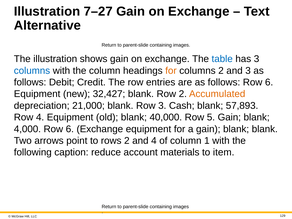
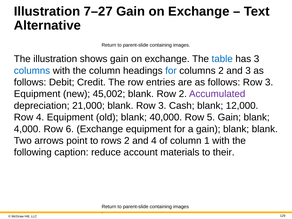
for colour: orange -> blue (171, 71)
follows Row 6: 6 -> 3 (269, 82)
32,427: 32,427 -> 45,002 (109, 94)
Accumulated colour: orange -> purple (217, 94)
57,893: 57,893 -> 12,000 (242, 106)
item: item -> their (224, 152)
